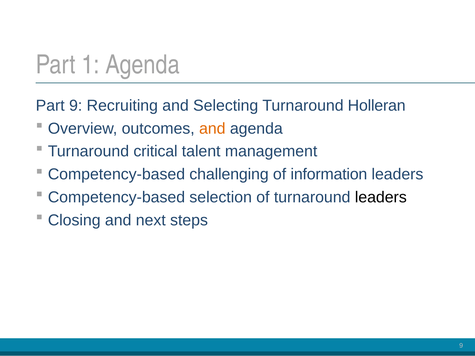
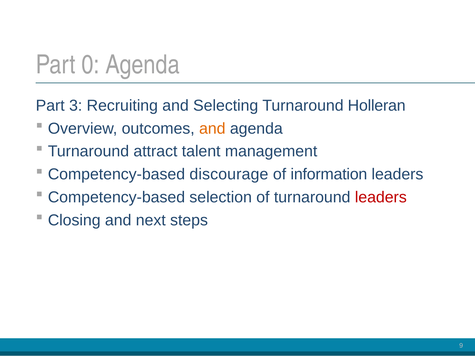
1: 1 -> 0 (90, 65)
Part 9: 9 -> 3 (76, 106)
critical: critical -> attract (155, 152)
challenging: challenging -> discourage (229, 175)
leaders colour: black -> red (381, 197)
